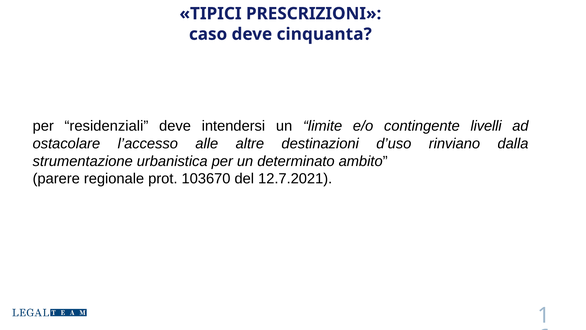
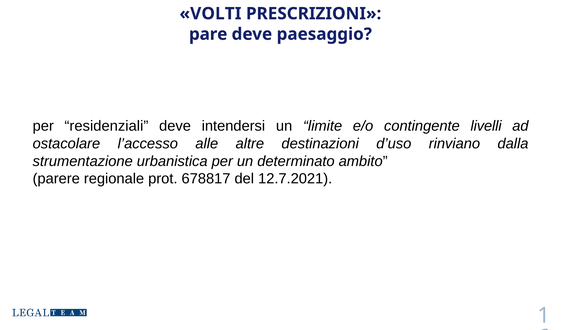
TIPICI: TIPICI -> VOLTI (210, 14)
caso: caso -> pare (208, 34)
cinquanta: cinquanta -> paesaggio (324, 34)
103670: 103670 -> 678817 (206, 179)
